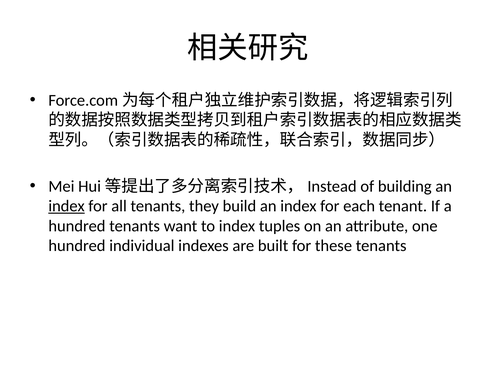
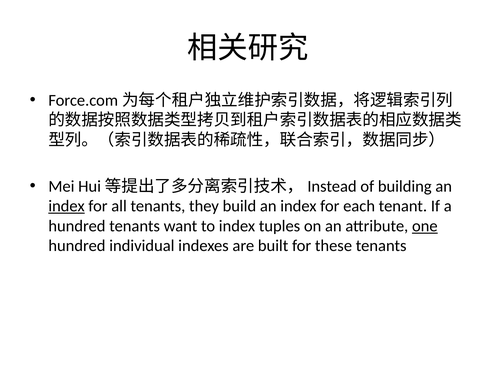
one underline: none -> present (425, 226)
